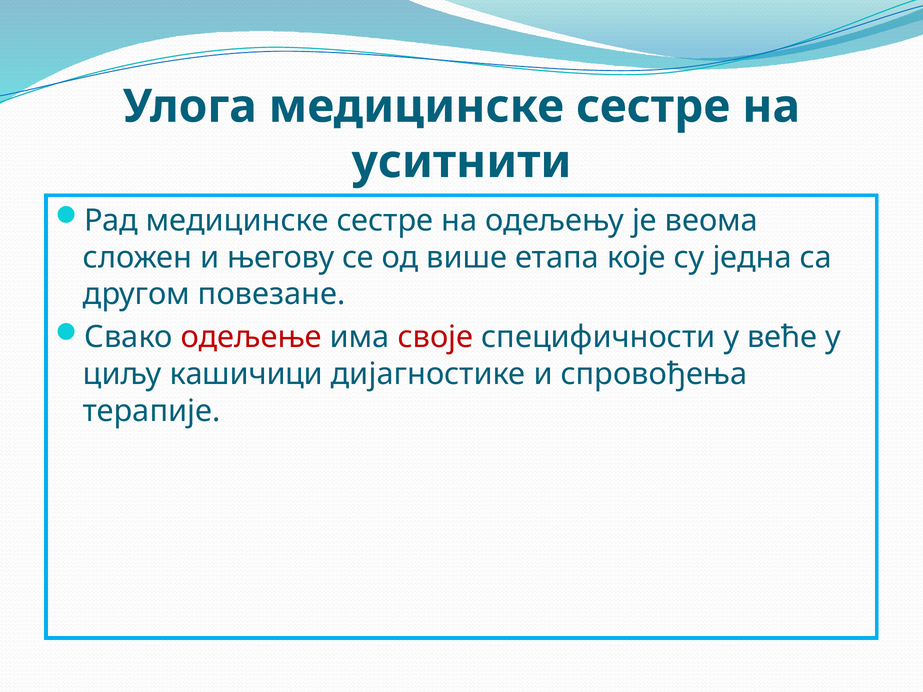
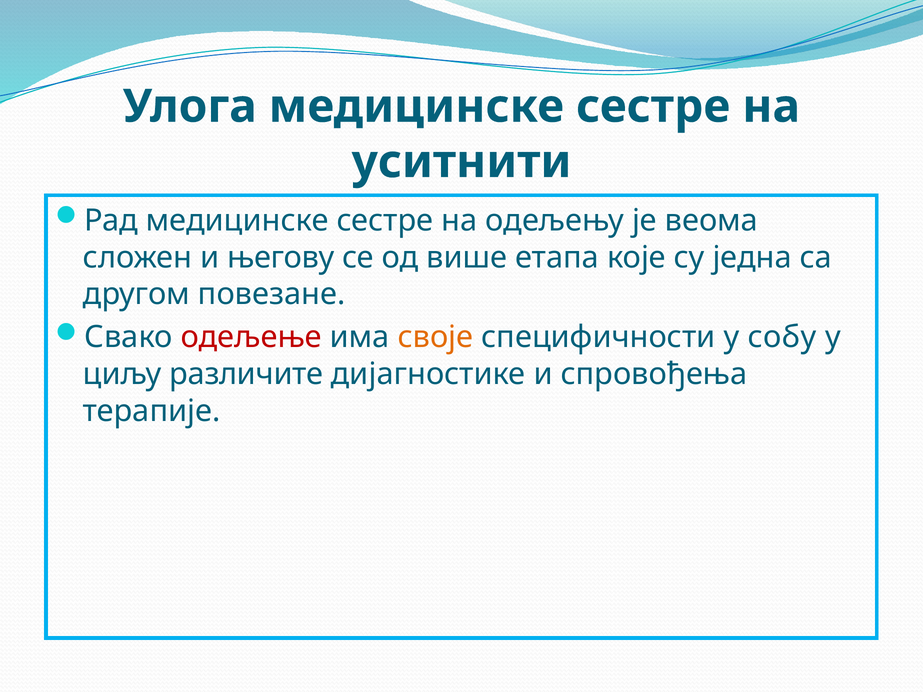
своје colour: red -> orange (435, 337)
веће: веће -> собу (782, 337)
кашичици: кашичици -> различите (246, 374)
